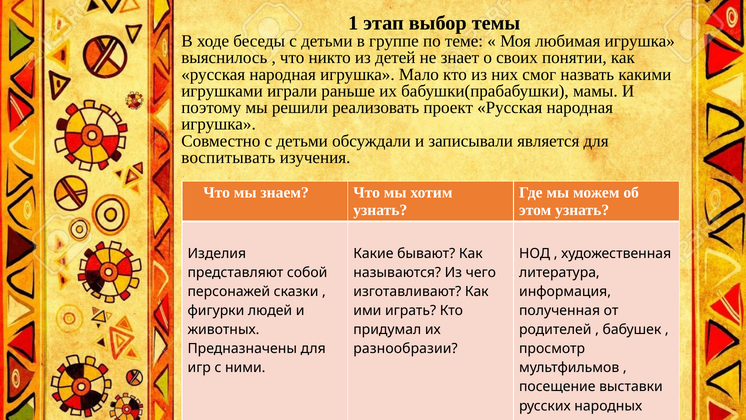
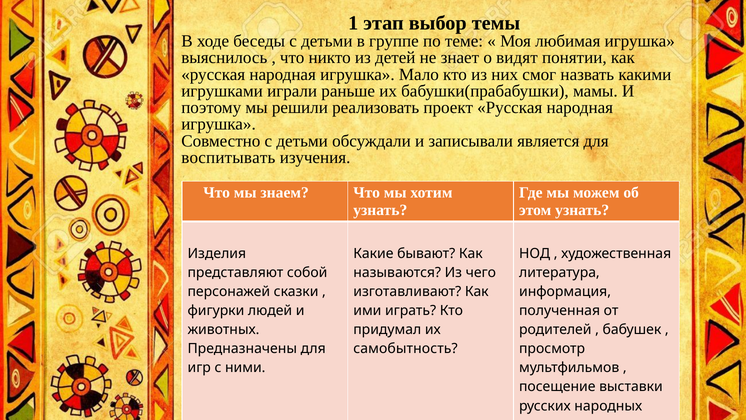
своих: своих -> видят (517, 58)
разнообразии: разнообразии -> самобытность (405, 348)
